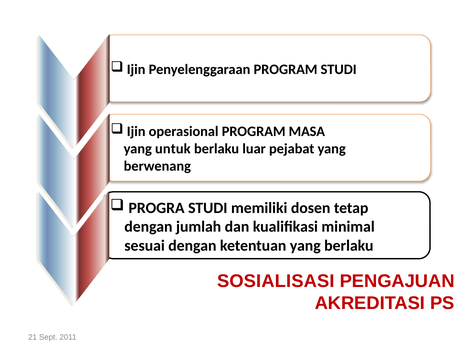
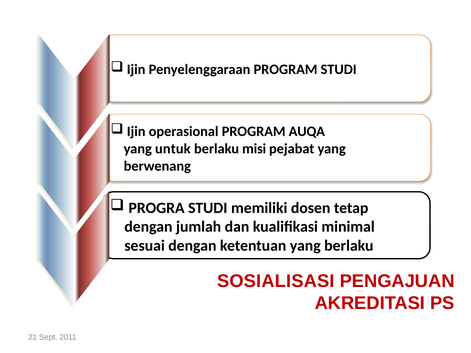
MASA: MASA -> AUQA (307, 132)
luar: luar -> misi (254, 149)
